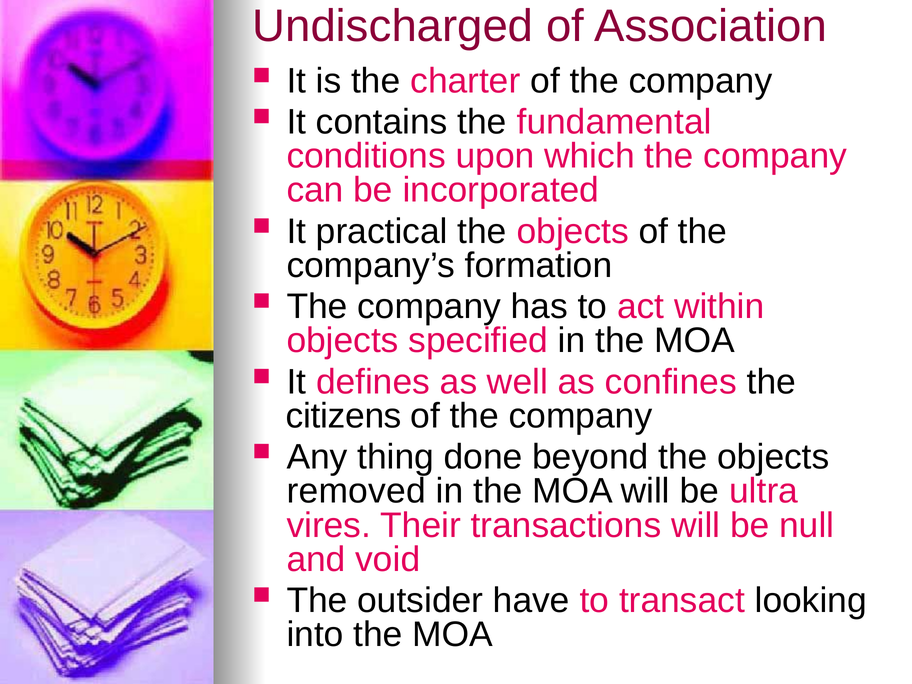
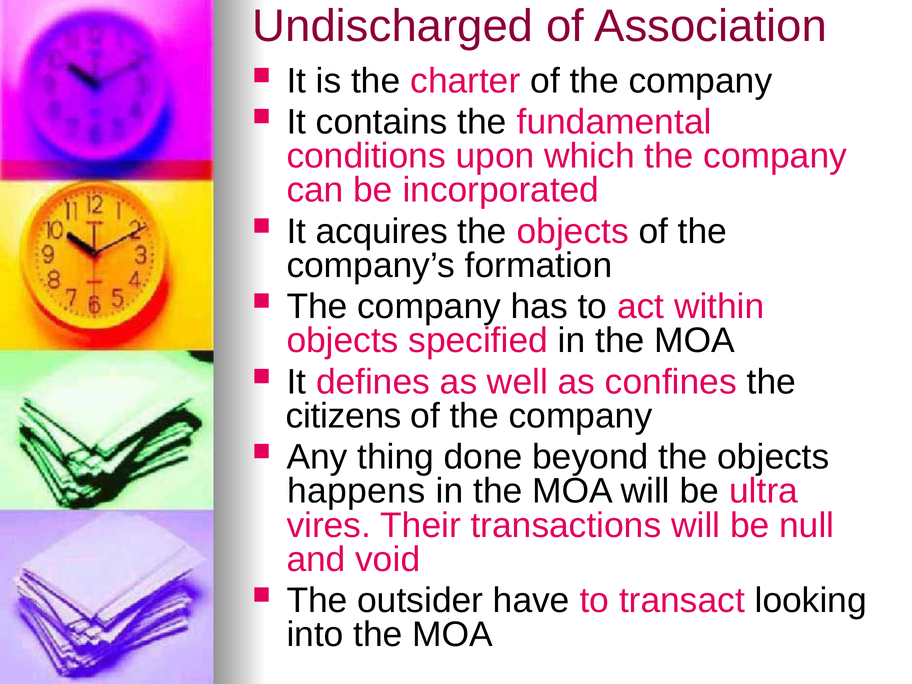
practical: practical -> acquires (382, 231)
removed: removed -> happens (356, 491)
